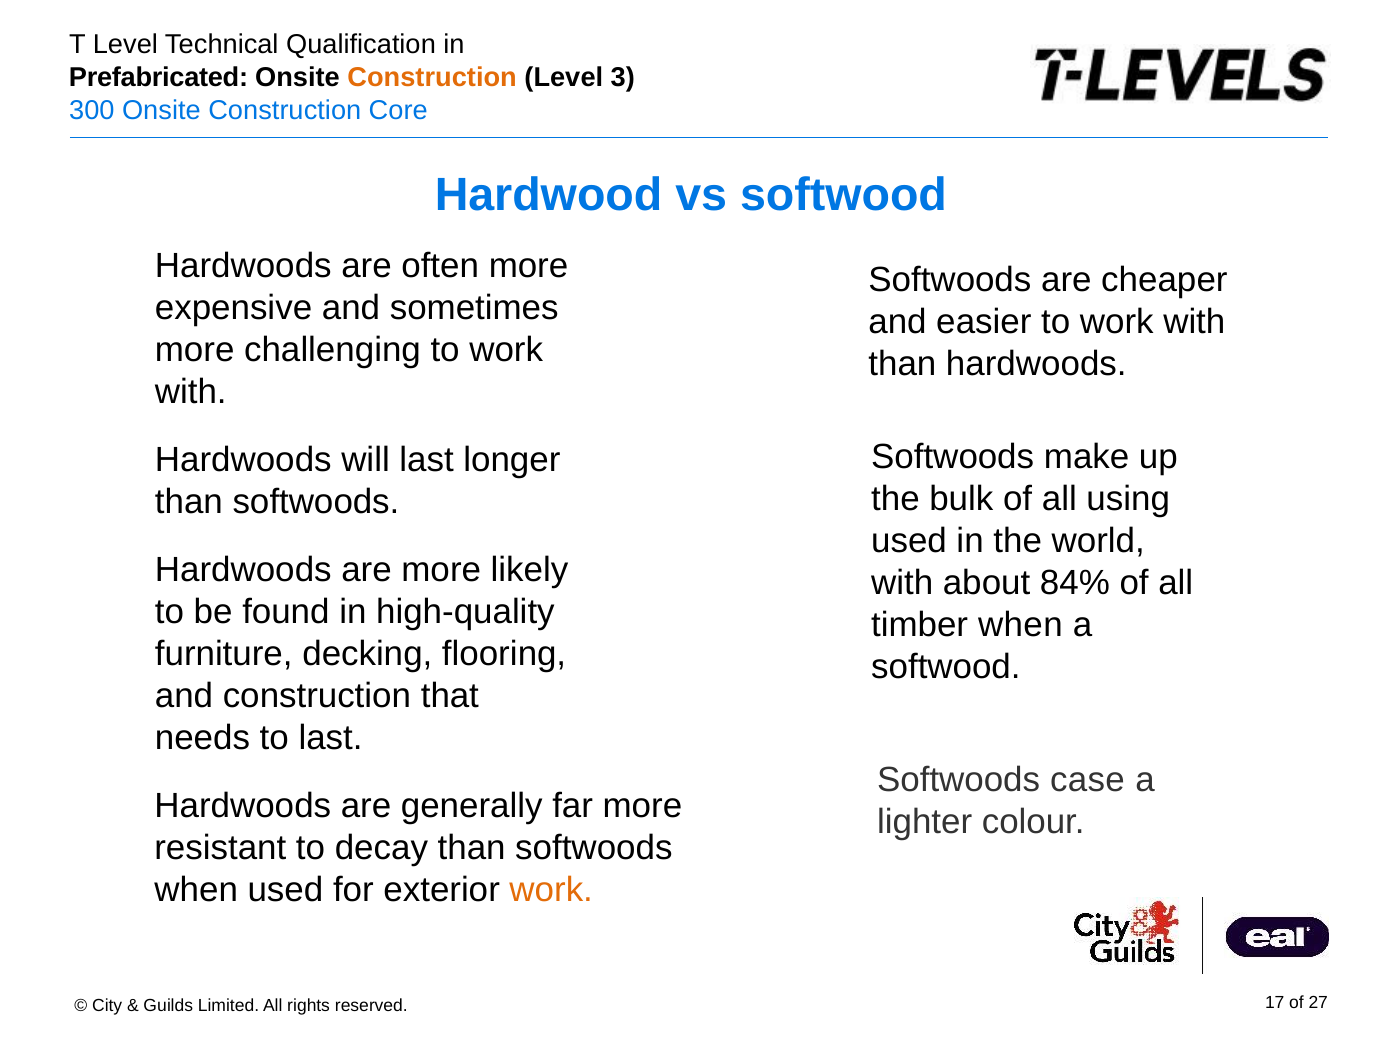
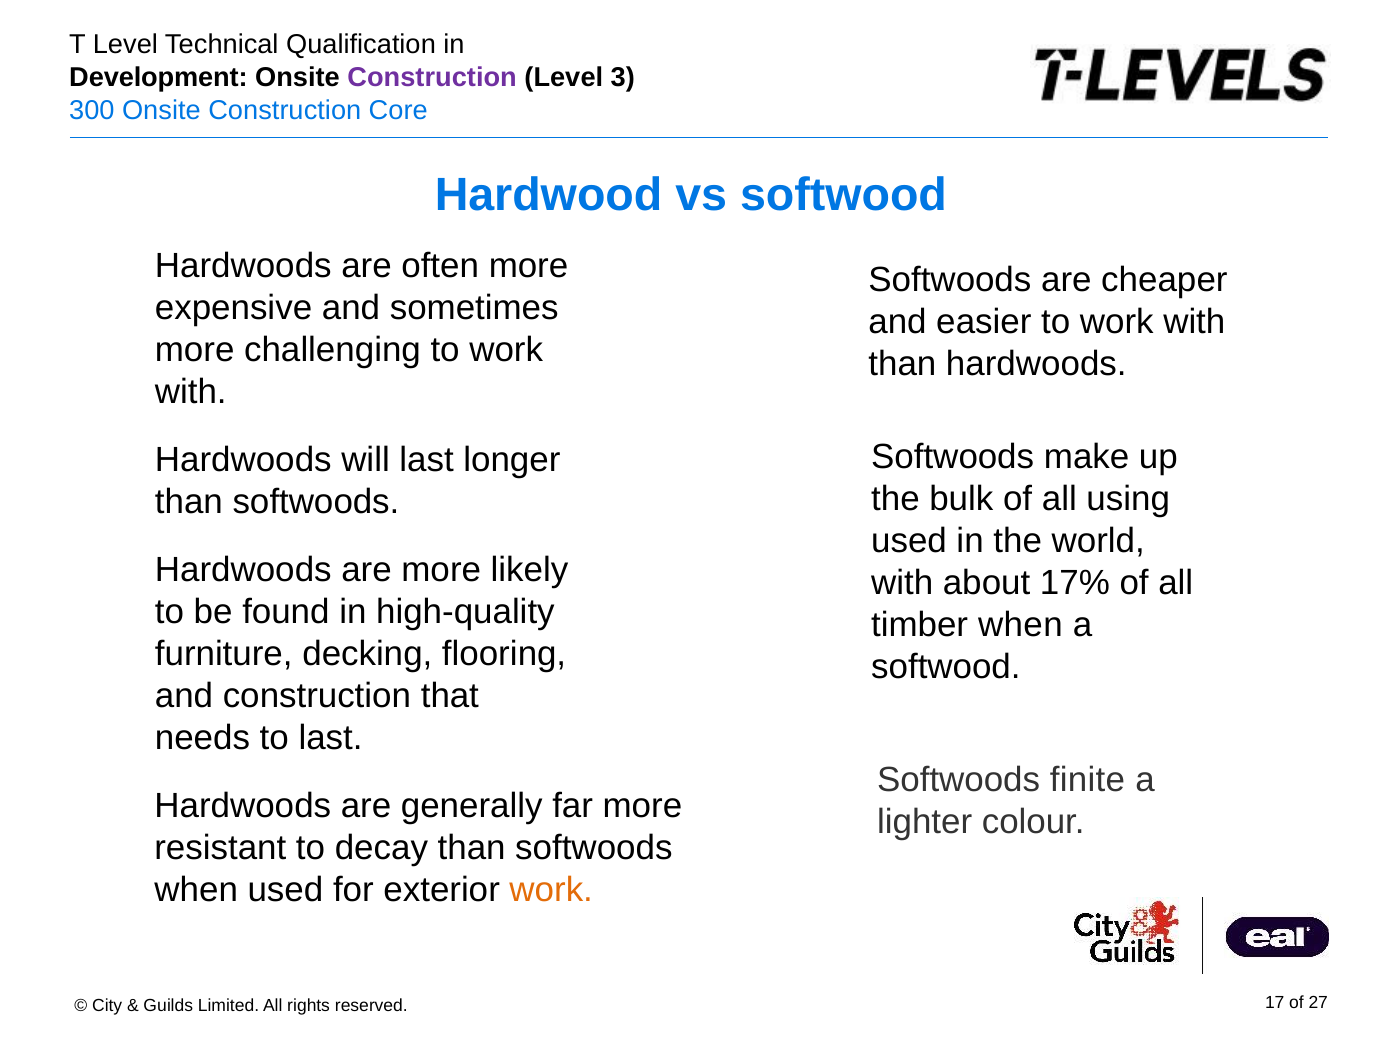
Prefabricated: Prefabricated -> Development (158, 78)
Construction colour: orange -> purple (432, 78)
84%: 84% -> 17% (1075, 583)
case: case -> finite (1088, 780)
